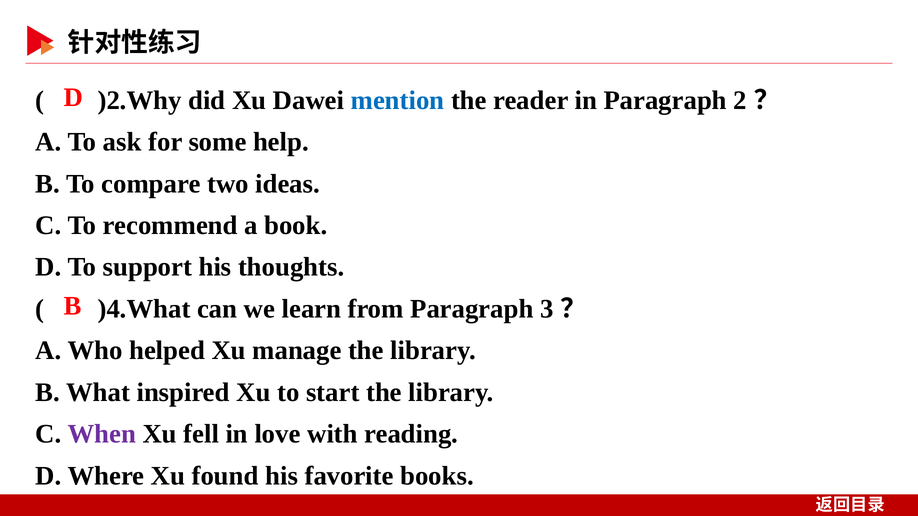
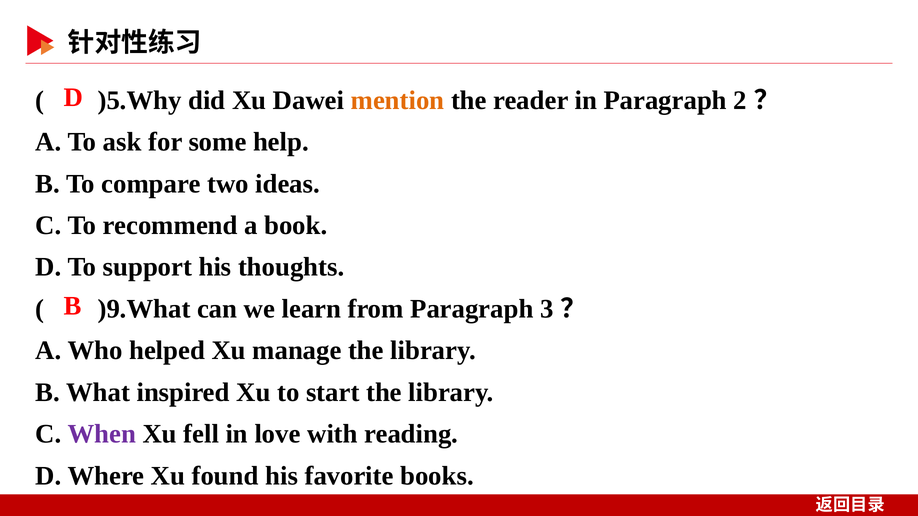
)2.Why: )2.Why -> )5.Why (140, 100)
mention colour: blue -> orange (398, 100)
)4.What: )4.What -> )9.What (144, 309)
